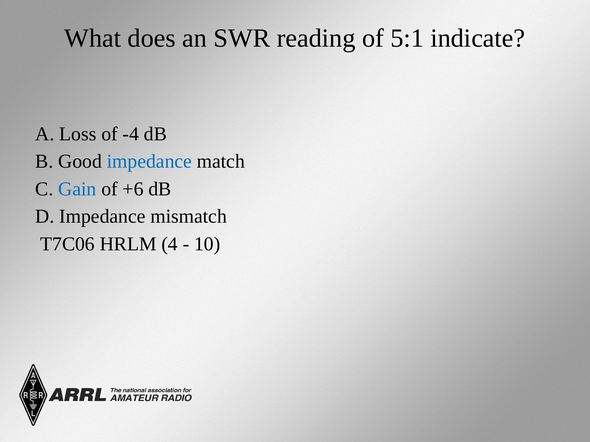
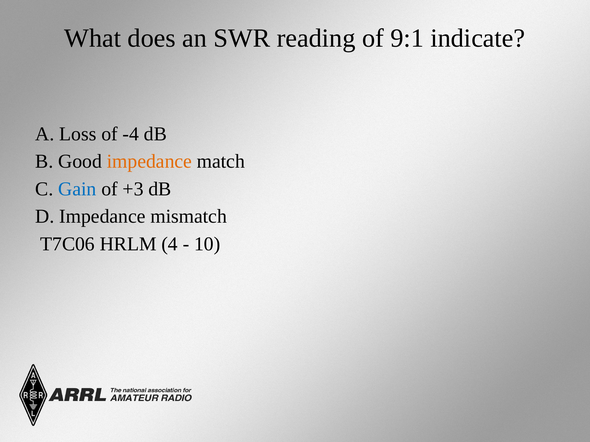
5:1: 5:1 -> 9:1 (407, 38)
impedance colour: blue -> orange (149, 162)
+6: +6 -> +3 (133, 189)
